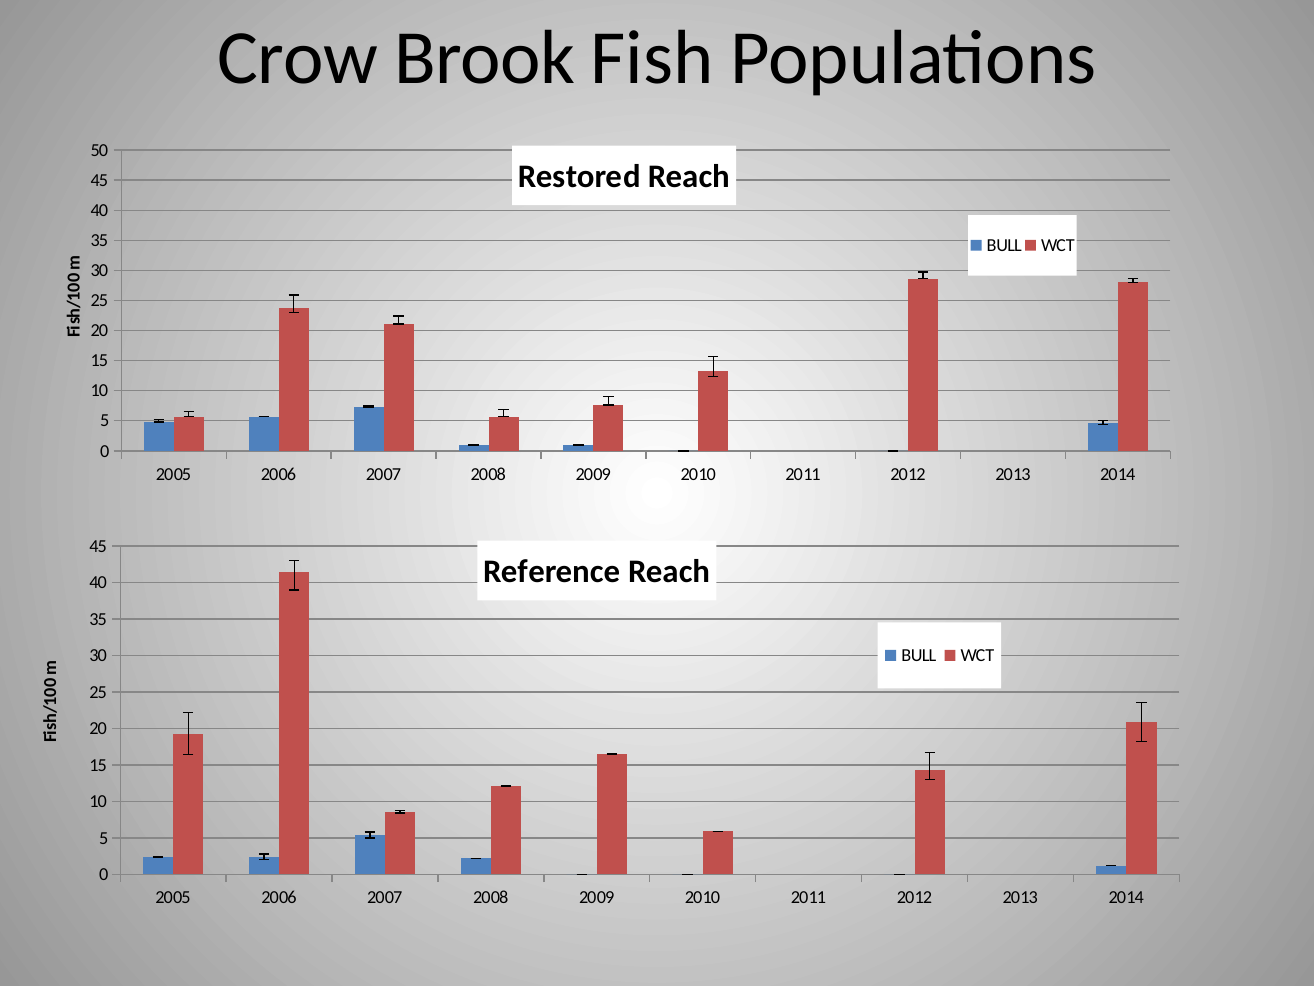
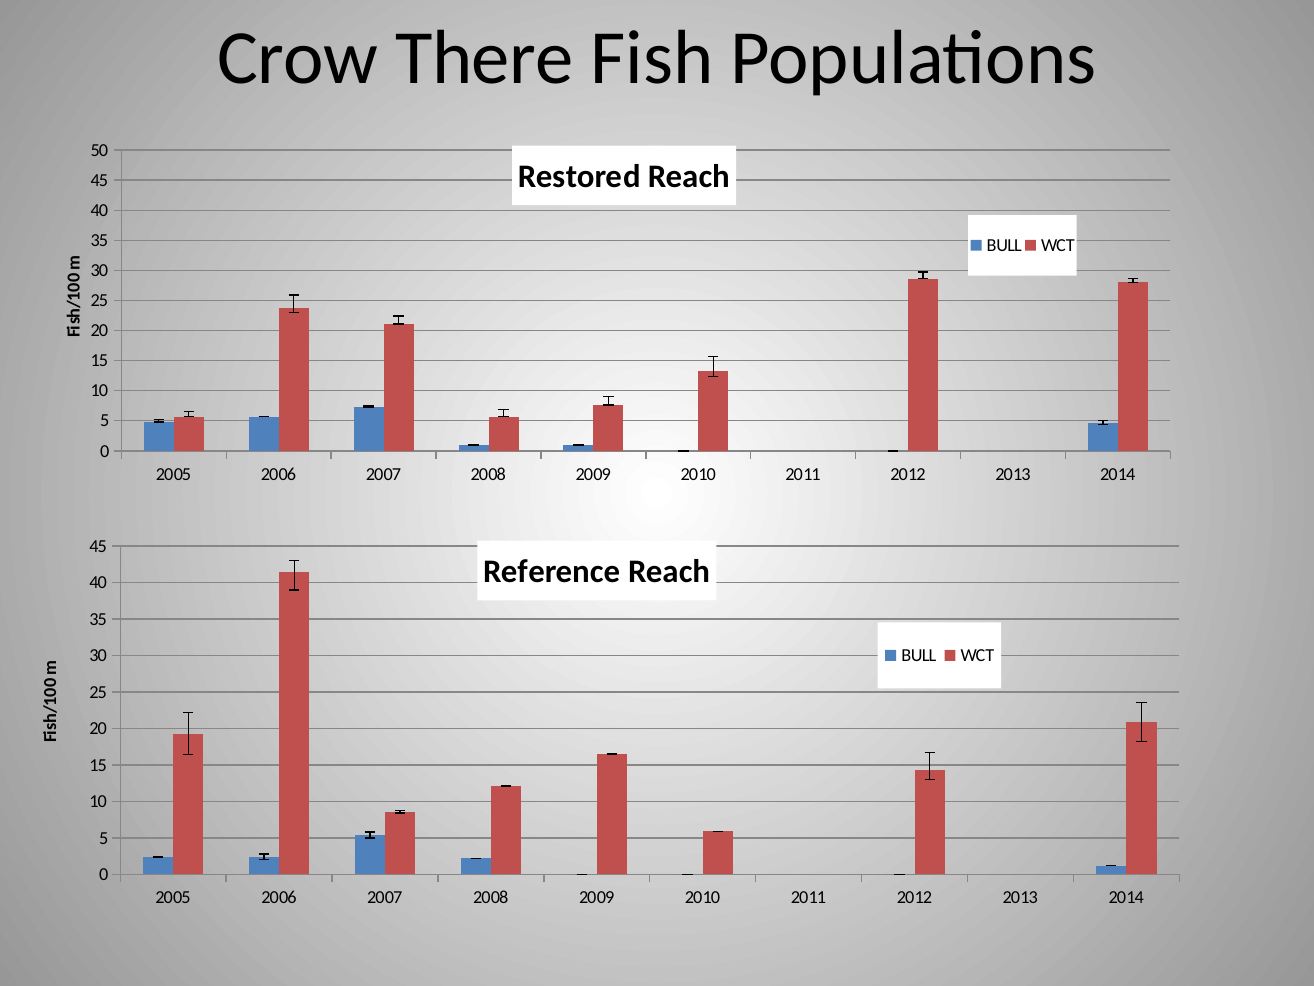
Brook: Brook -> There (484, 58)
